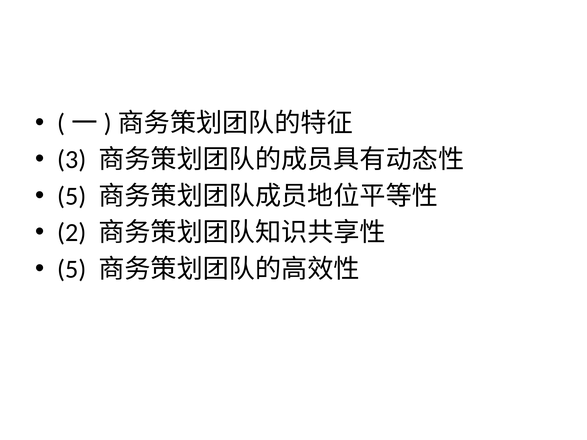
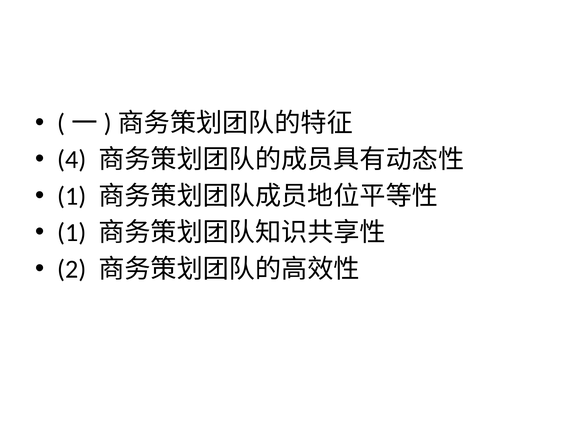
3: 3 -> 4 (72, 160)
5: 5 -> 1 (72, 196)
2: 2 -> 1 (72, 233)
5: 5 -> 2 (72, 269)
